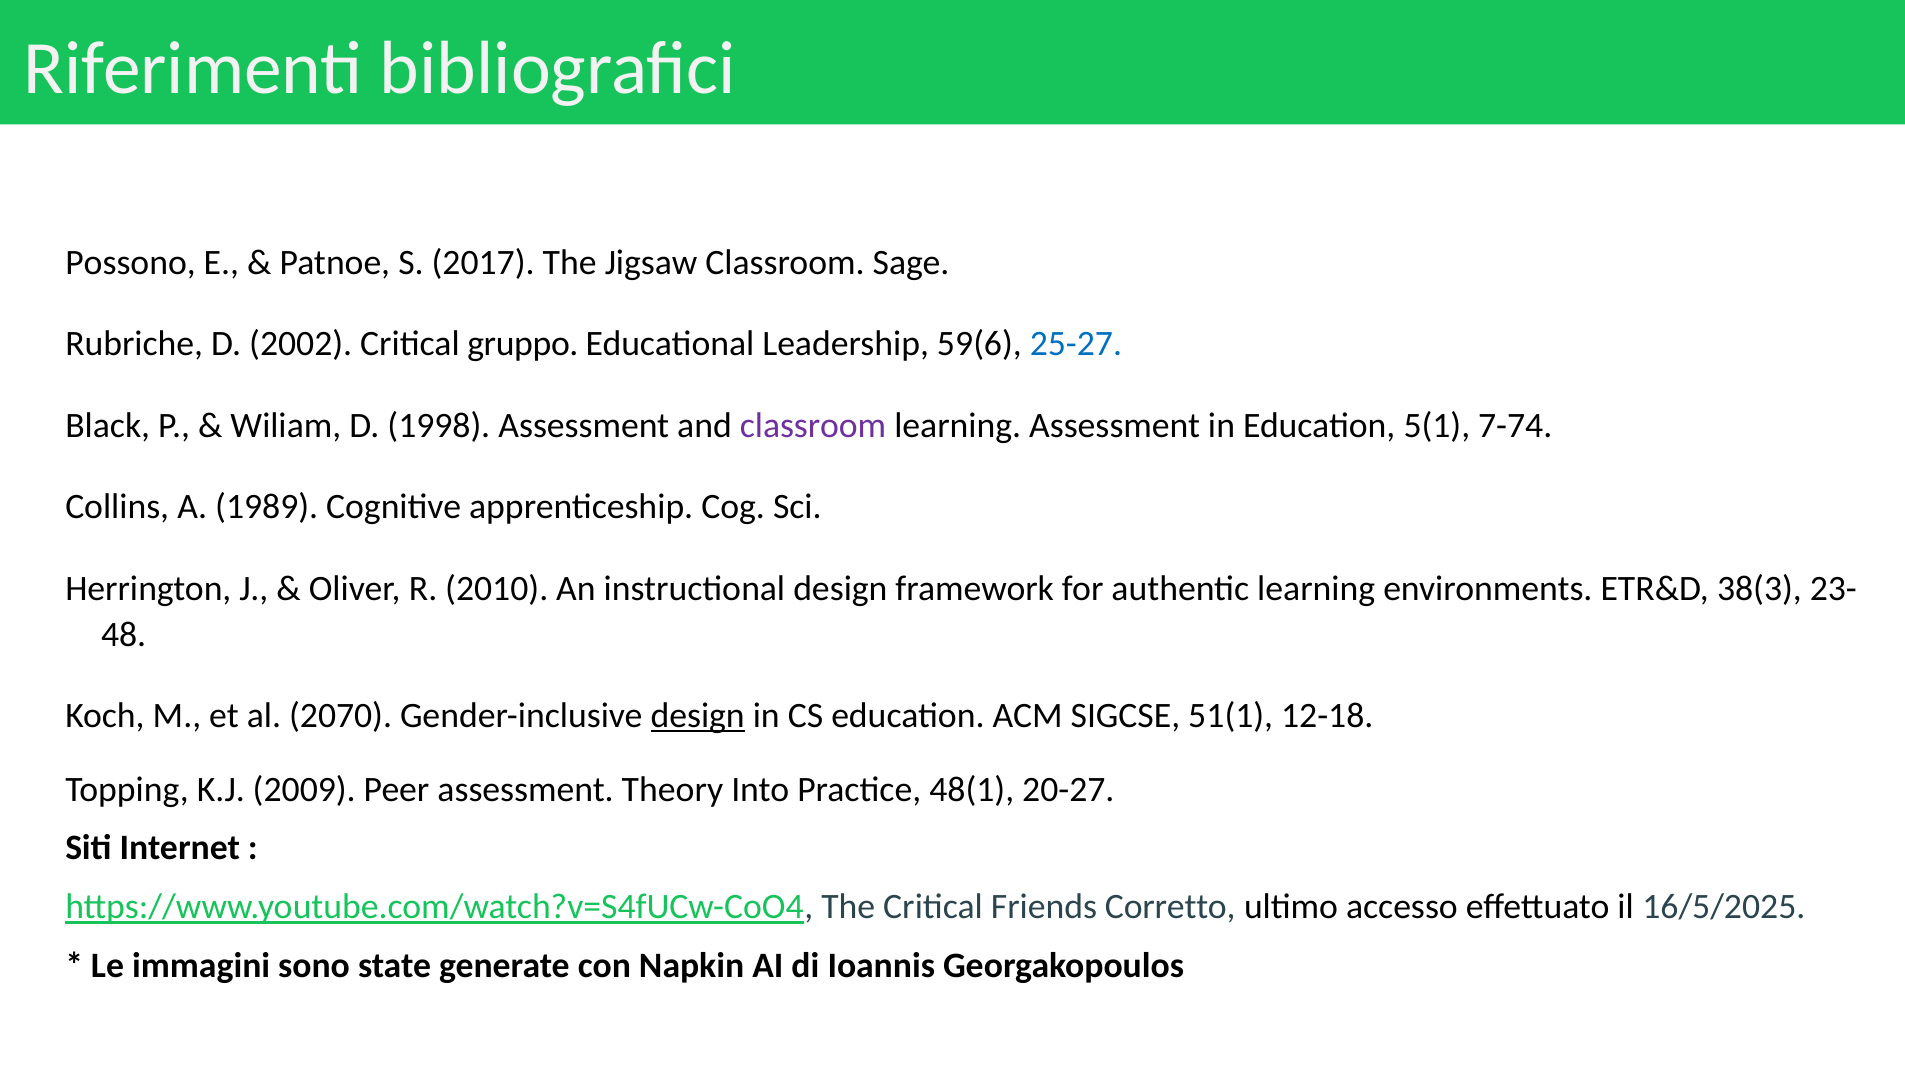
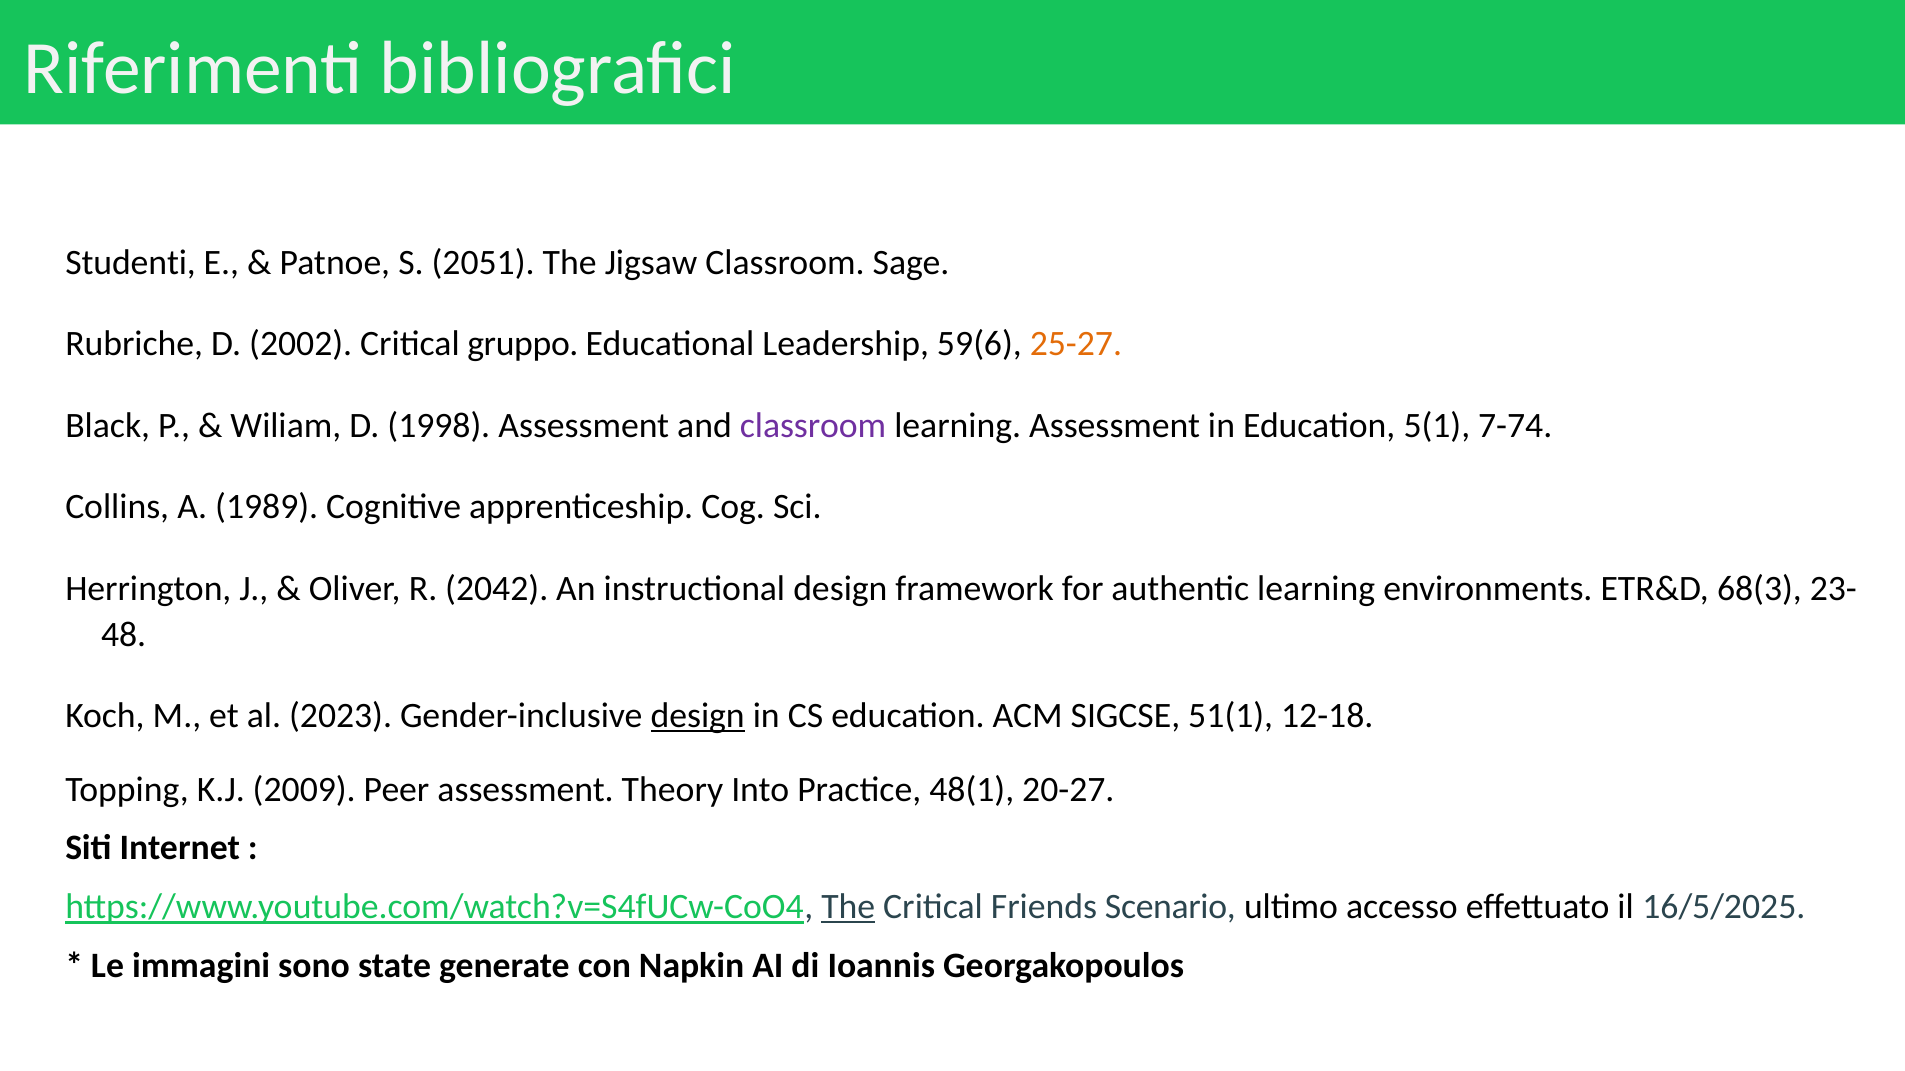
Possono: Possono -> Studenti (131, 263)
2017: 2017 -> 2051 (483, 263)
25-27 colour: blue -> orange (1076, 344)
2010: 2010 -> 2042 (497, 589)
38(3: 38(3 -> 68(3 (1759, 589)
2070: 2070 -> 2023 (341, 716)
The underline: none -> present (848, 907)
Corretto: Corretto -> Scenario (1170, 907)
